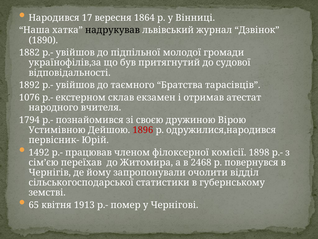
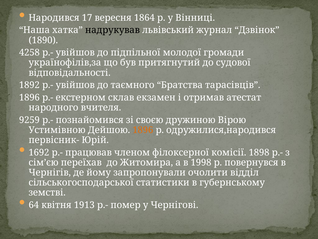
1882: 1882 -> 4258 (29, 53)
1076: 1076 -> 1896 (29, 97)
1794: 1794 -> 9259 (29, 120)
1896 colour: red -> orange (143, 130)
1492: 1492 -> 1692 (39, 152)
2468: 2468 -> 1998 (201, 162)
65: 65 -> 64 (34, 205)
